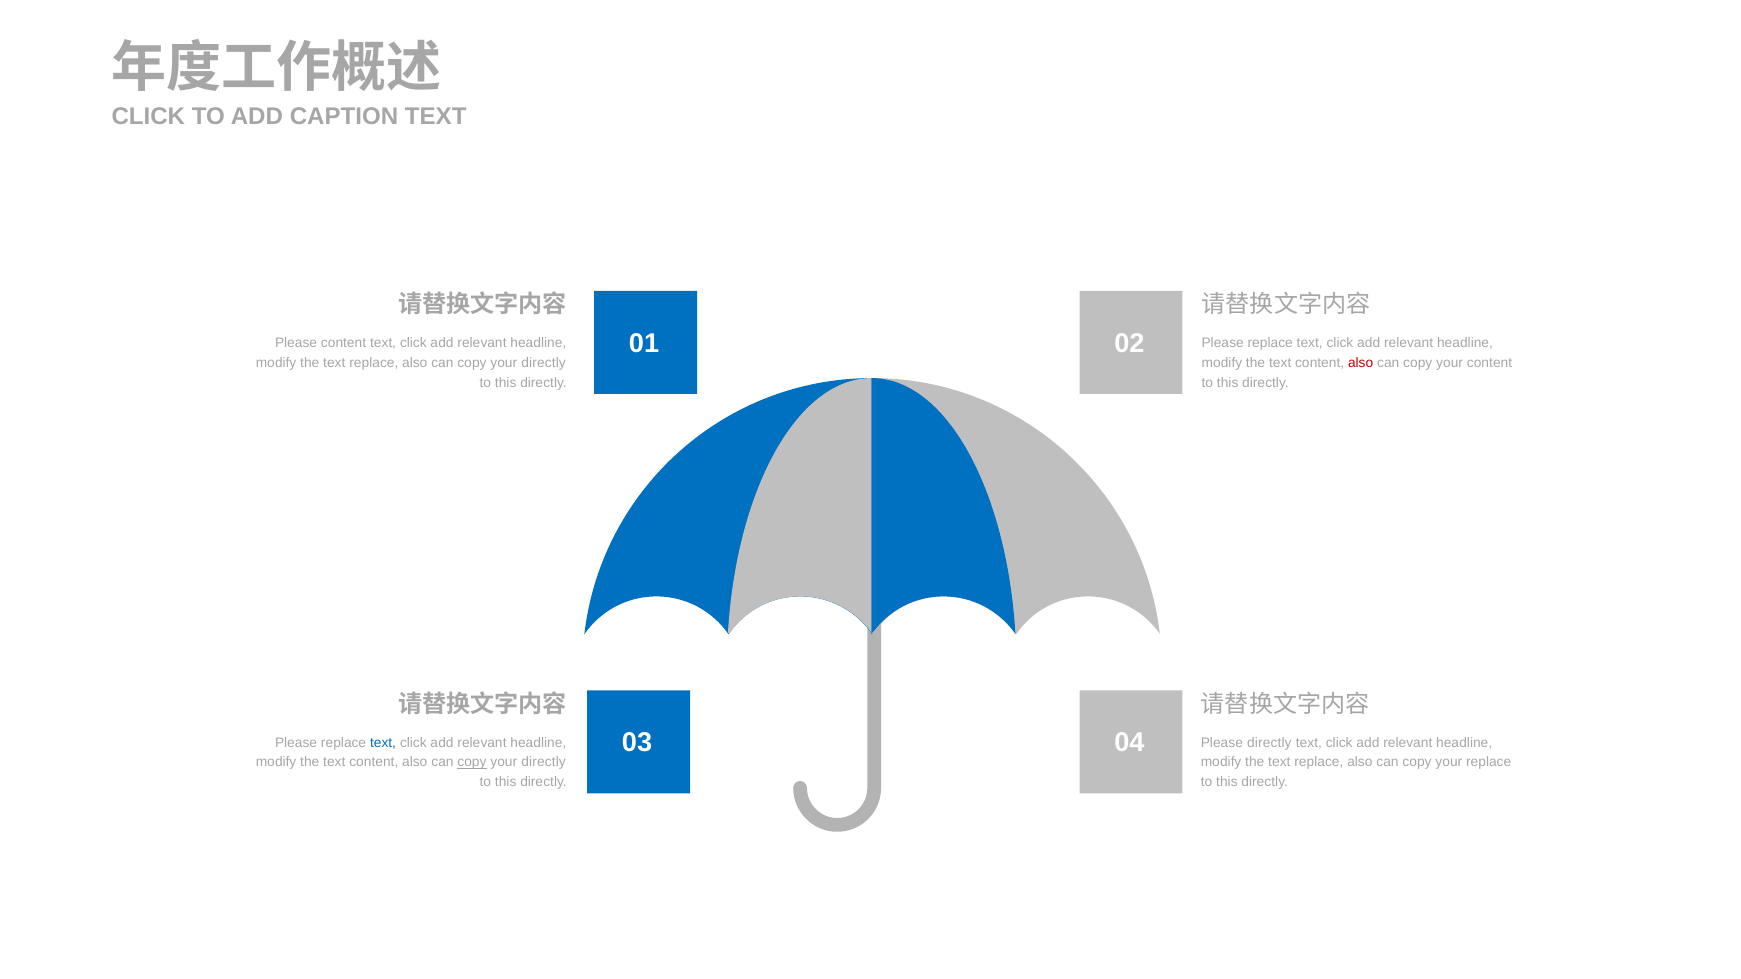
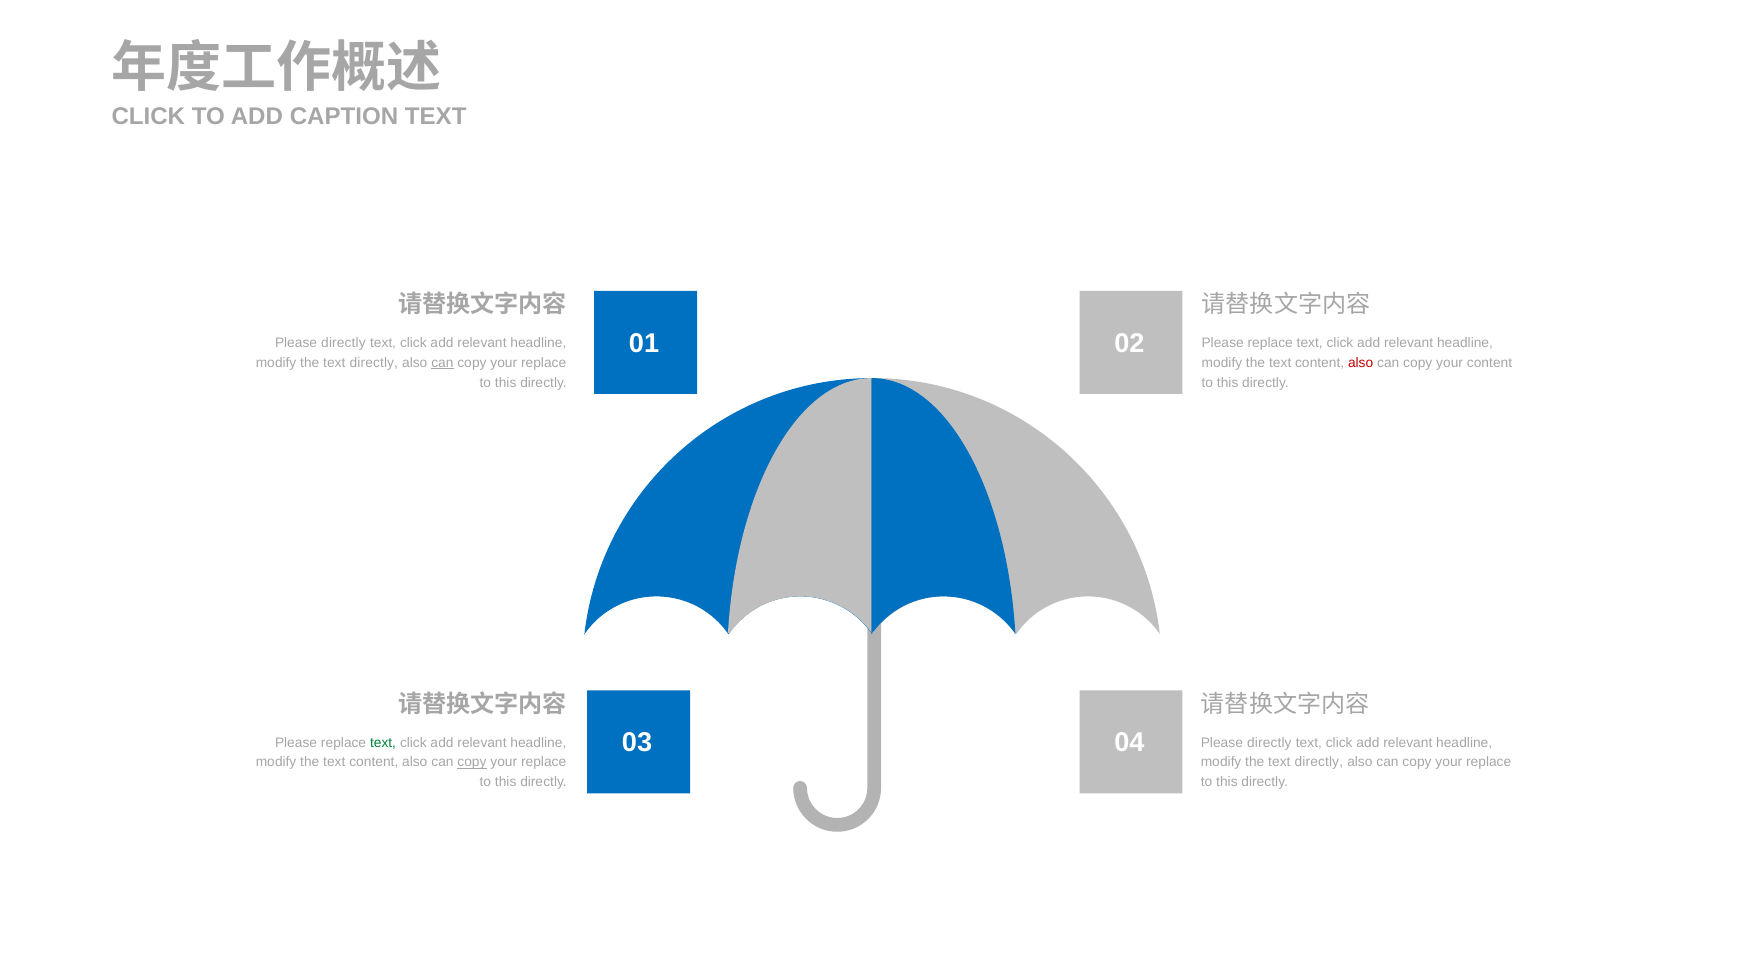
content: content -> directly (343, 343)
replace: replace -> directly (374, 363)
can underline: none -> present (442, 363)
directly: directly -> replace (544, 363)
text colour: blue -> green (383, 743)
directly: directly -> replace (544, 763)
replace: replace -> directly (1319, 763)
